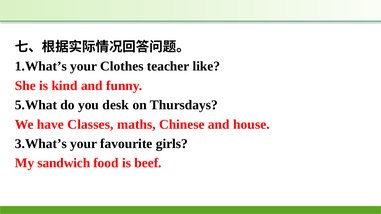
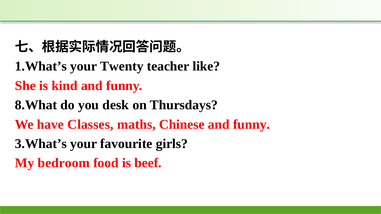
Clothes: Clothes -> Twenty (122, 66)
5.What: 5.What -> 8.What (36, 105)
Chinese and house: house -> funny (251, 124)
sandwich: sandwich -> bedroom (64, 163)
